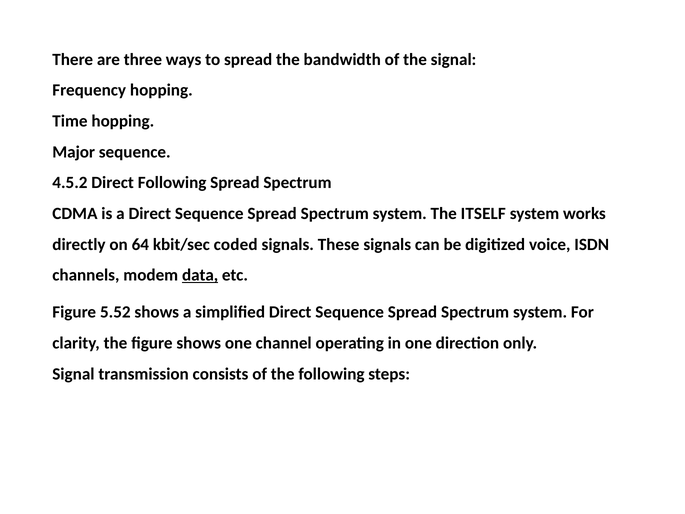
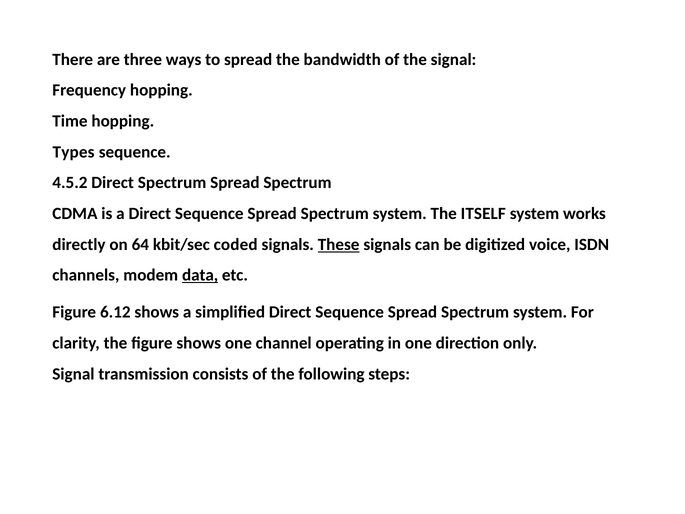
Major: Major -> Types (74, 152)
Direct Following: Following -> Spectrum (172, 183)
These underline: none -> present (339, 244)
5.52: 5.52 -> 6.12 (115, 312)
